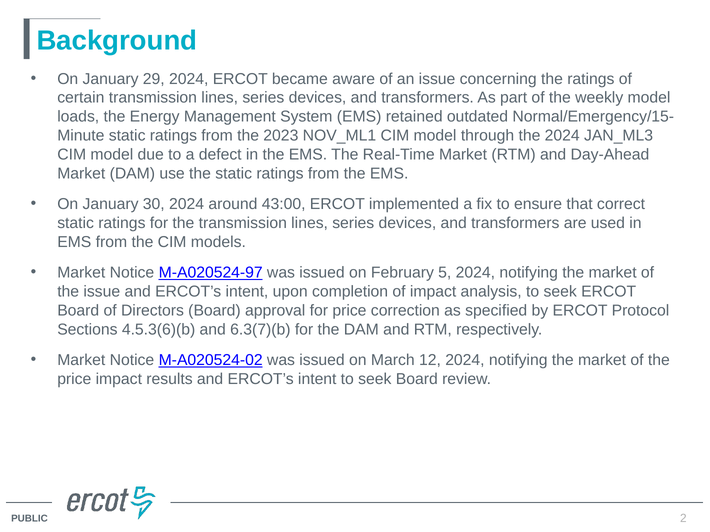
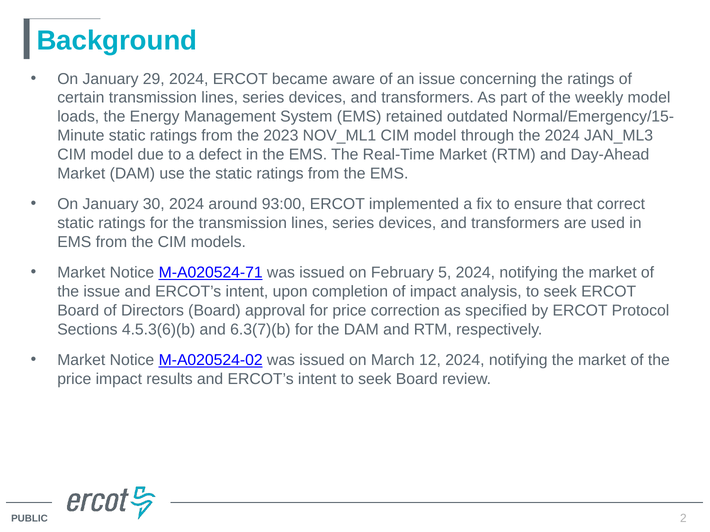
43:00: 43:00 -> 93:00 (284, 204)
M-A020524-97: M-A020524-97 -> M-A020524-71 (211, 273)
